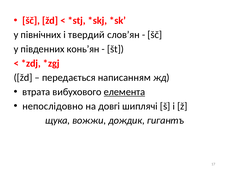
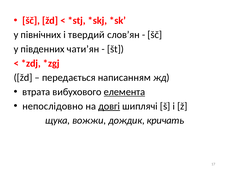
конь’ян: конь’ян -> чати’ян (83, 49)
довгі underline: none -> present (109, 106)
гигантъ: гигантъ -> кричать (165, 120)
